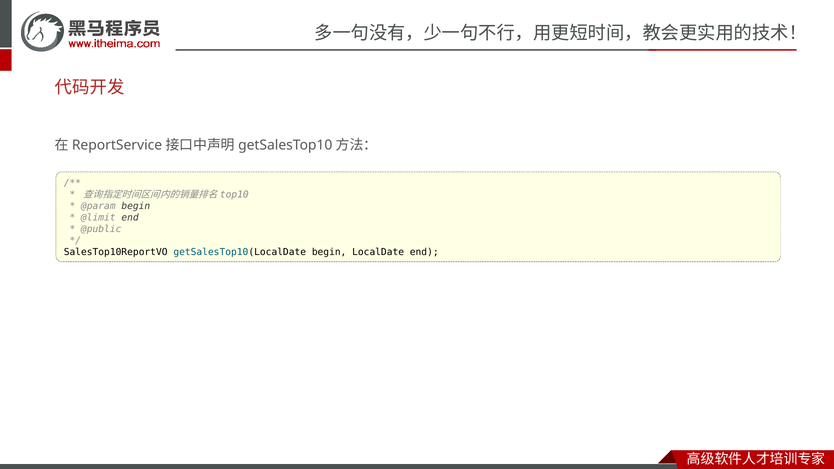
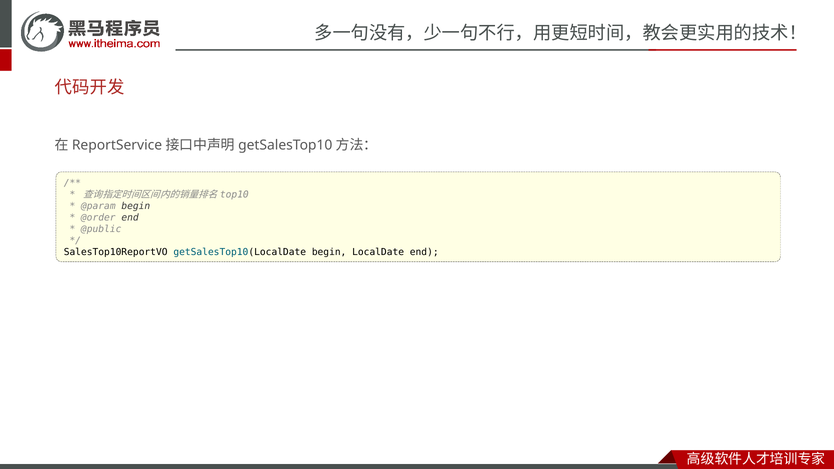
@limit: @limit -> @order (98, 217)
